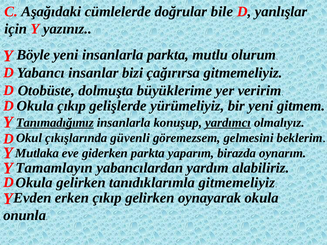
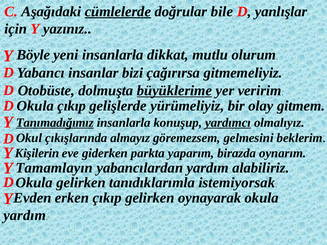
cümlelerde underline: none -> present (118, 12)
insanlarla parkta: parkta -> dikkat (168, 55)
büyüklerime underline: none -> present (174, 91)
bir yeni: yeni -> olay (261, 106)
güvenli: güvenli -> almayız (130, 138)
Mutlaka: Mutlaka -> Kişilerin (37, 153)
tanıdıklarımla gitmemeliyiz: gitmemeliyiz -> istemiyorsak (237, 183)
onunla: onunla -> yardım (25, 216)
